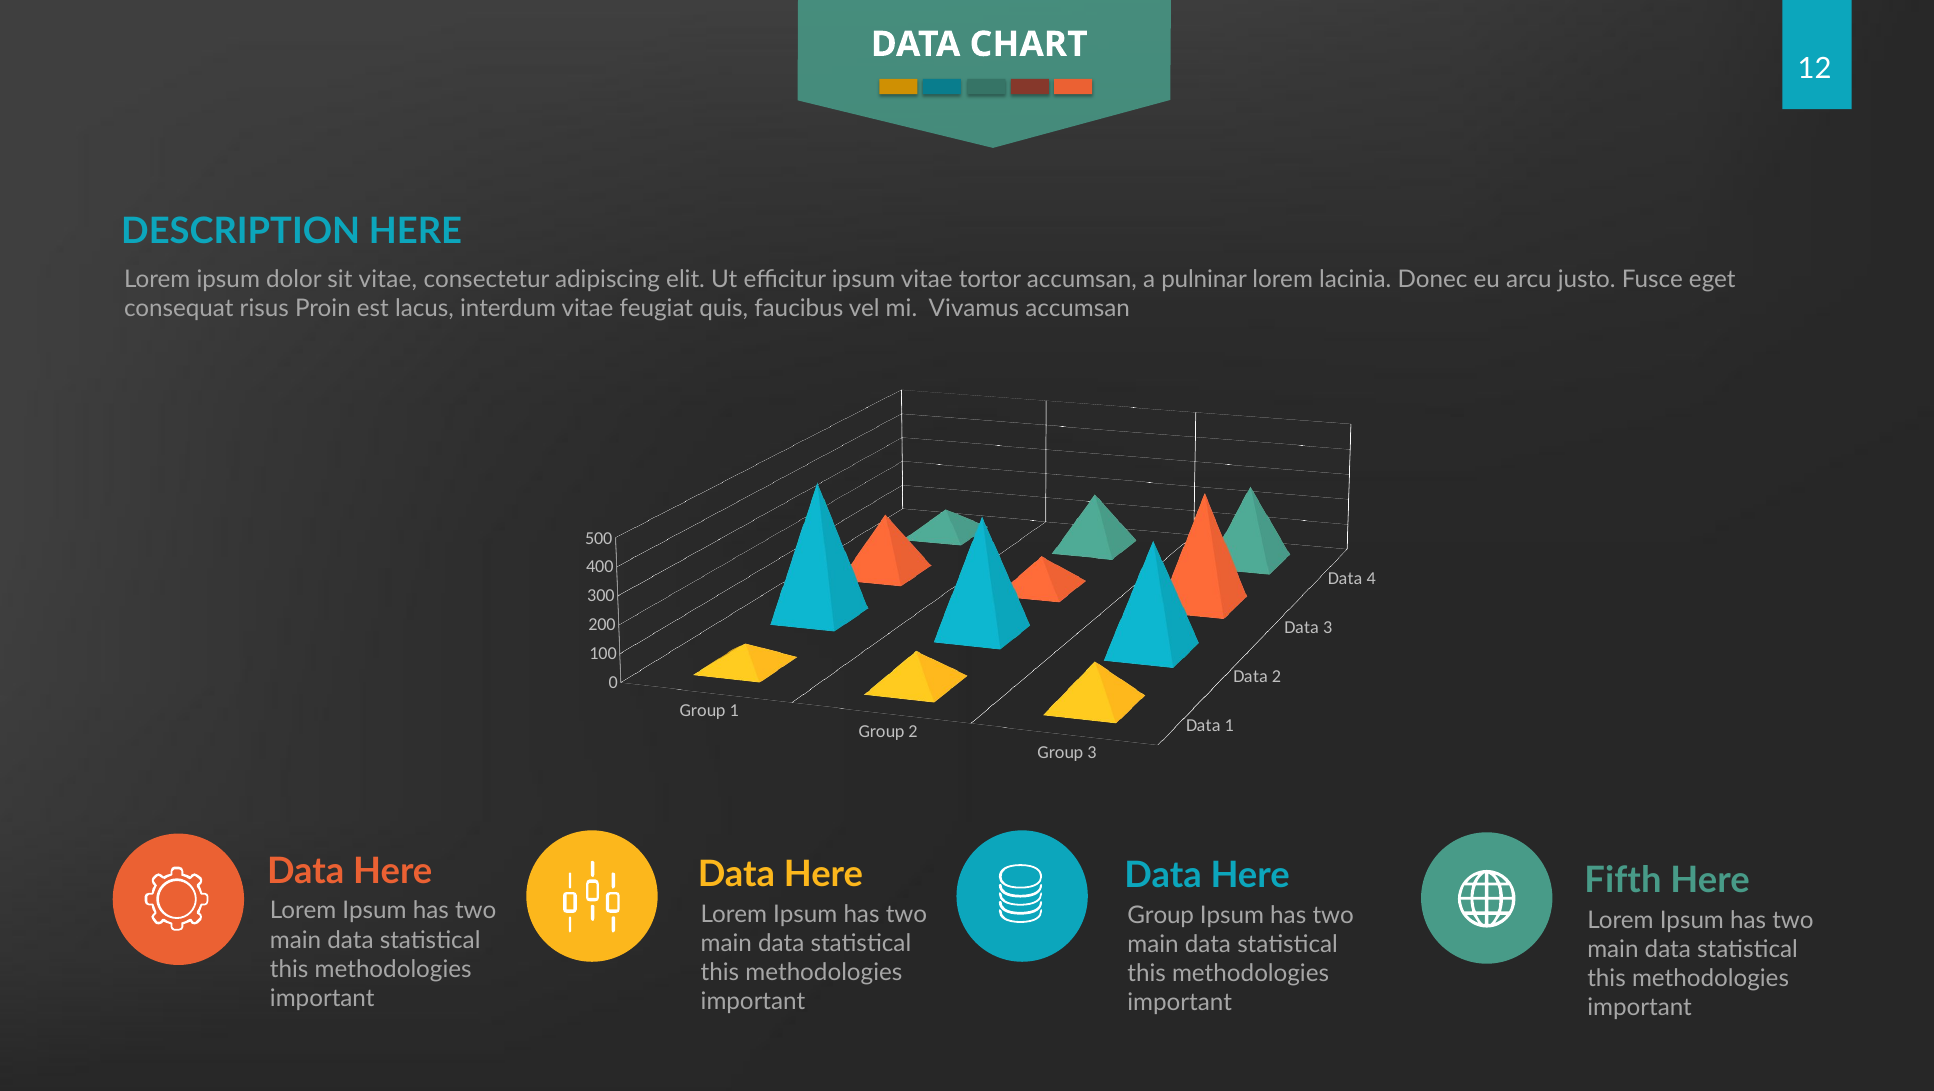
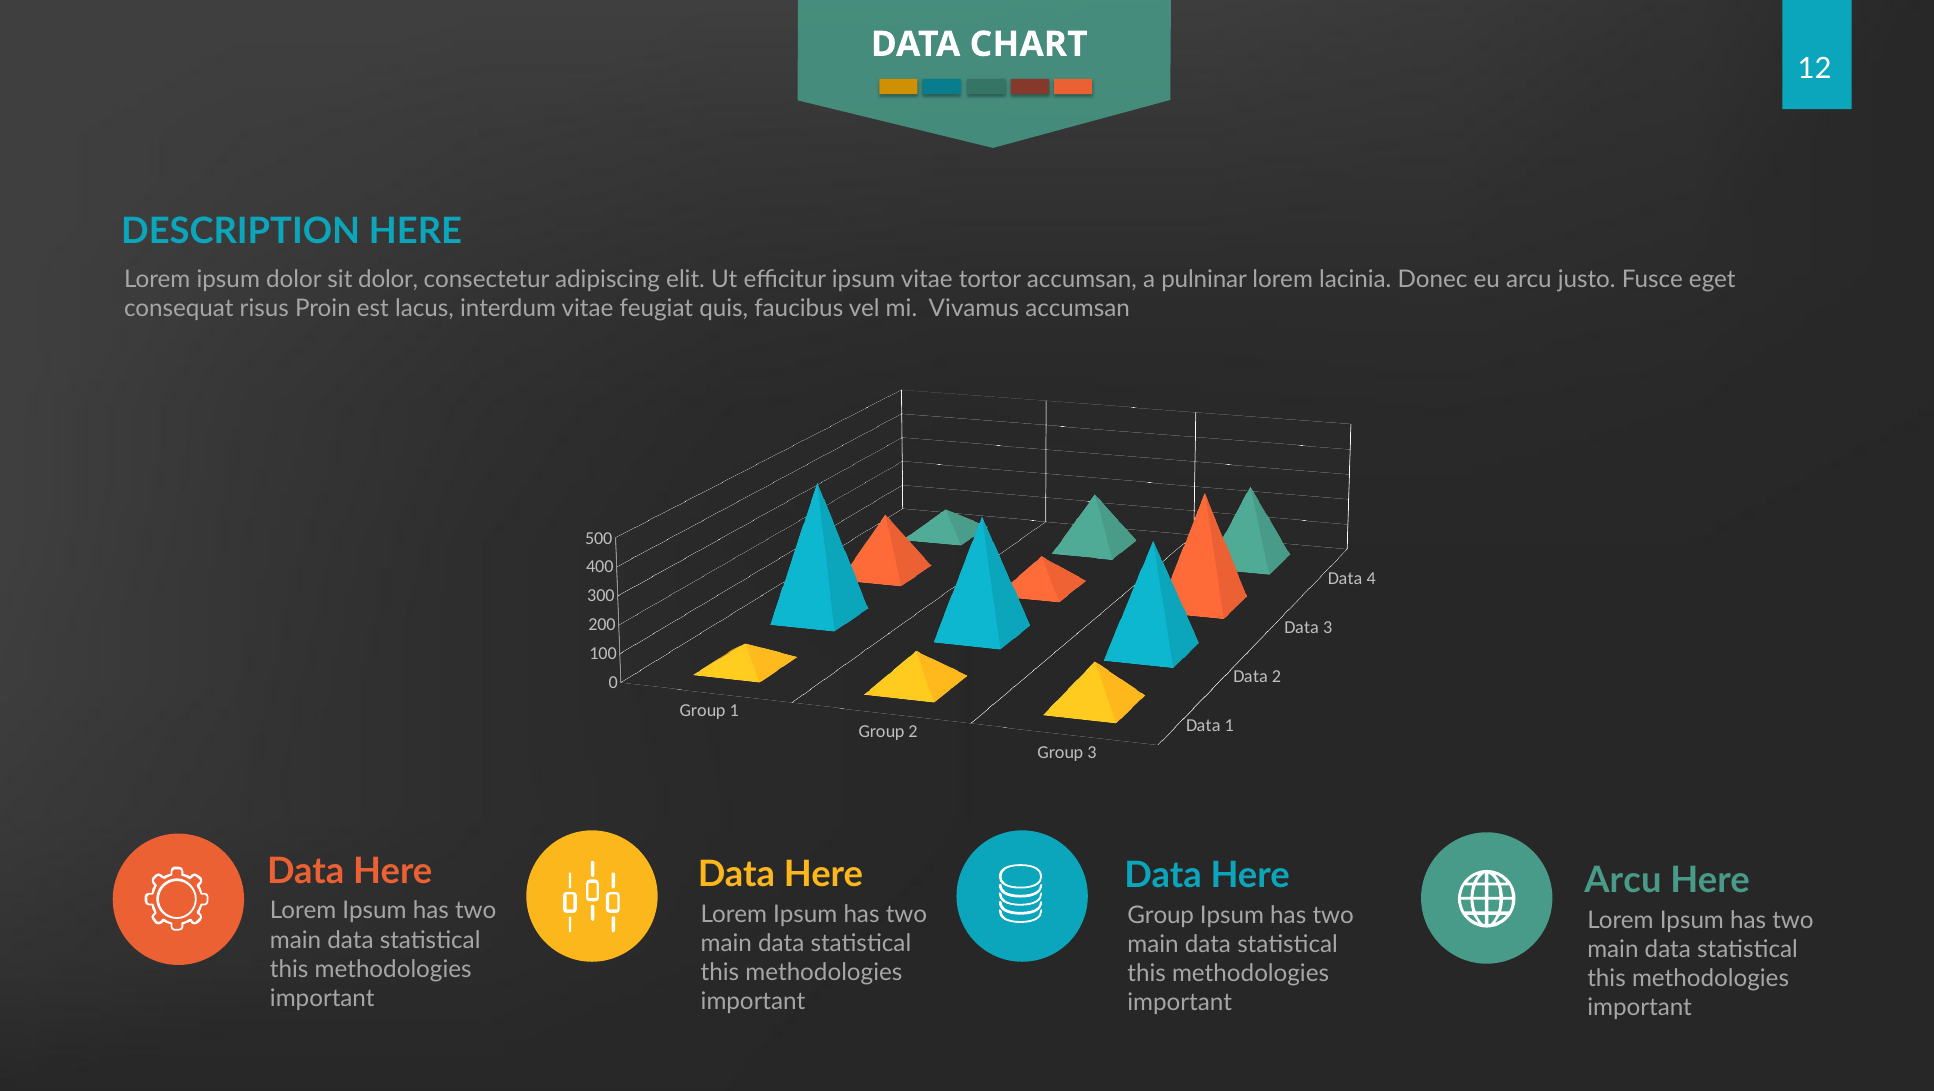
sit vitae: vitae -> dolor (388, 280)
Fifth: Fifth -> Arcu (1623, 880)
